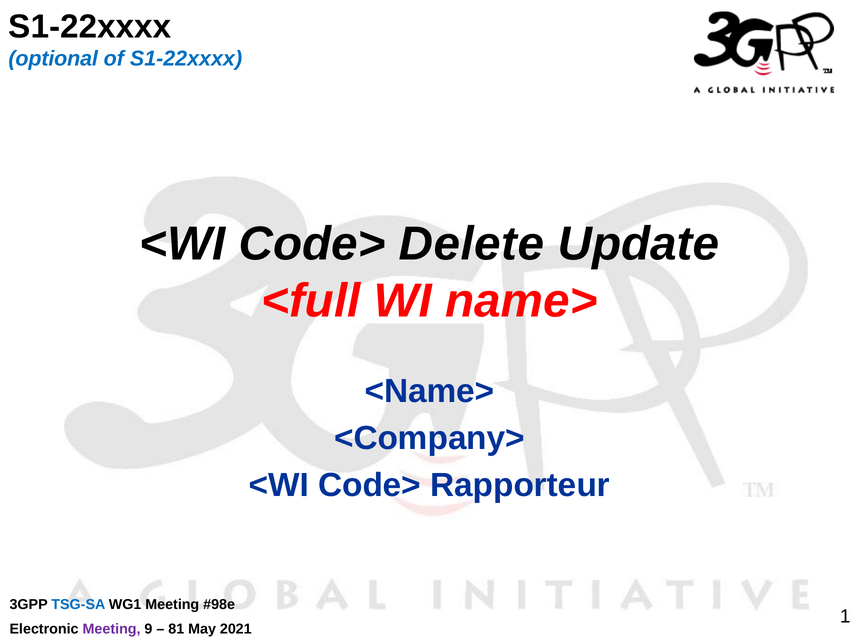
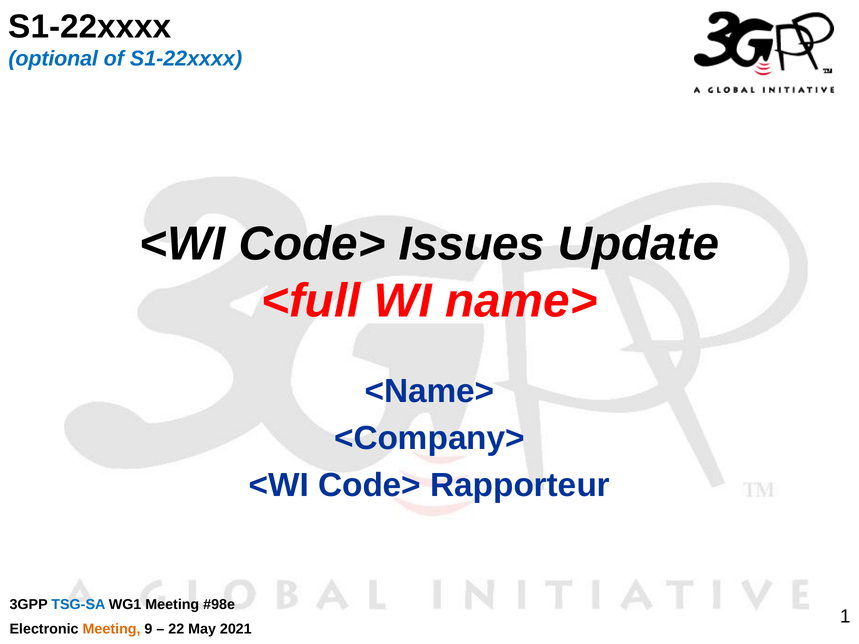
Delete: Delete -> Issues (472, 244)
Meeting colour: purple -> orange (112, 629)
81: 81 -> 22 (176, 629)
